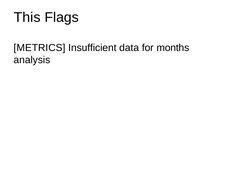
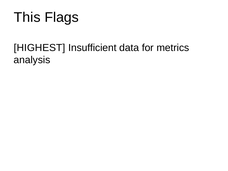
METRICS: METRICS -> HIGHEST (39, 48)
months: months -> metrics (173, 48)
